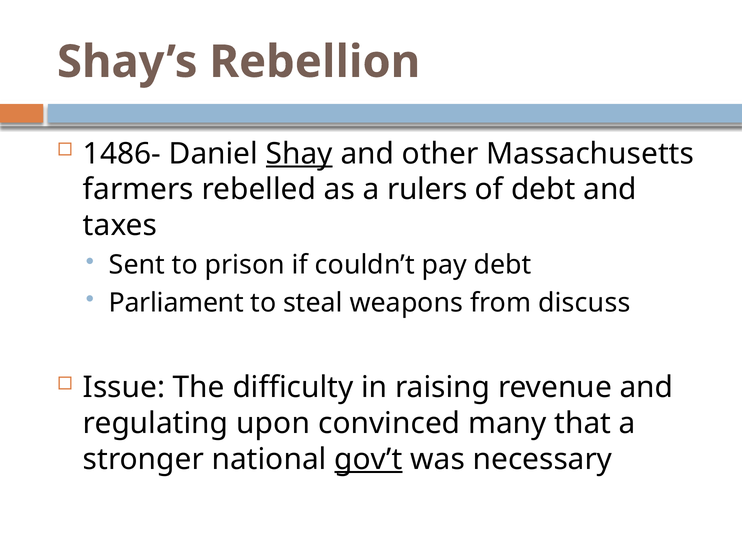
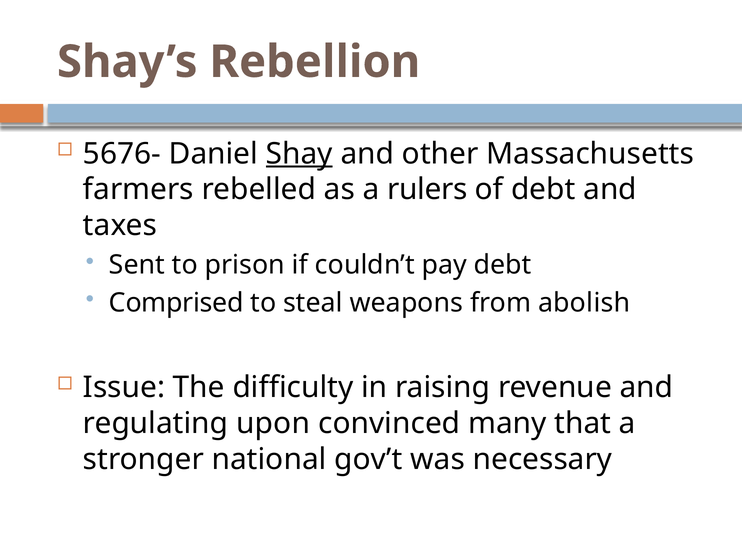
1486-: 1486- -> 5676- (122, 154)
Parliament: Parliament -> Comprised (176, 303)
discuss: discuss -> abolish (584, 303)
gov’t underline: present -> none (368, 459)
